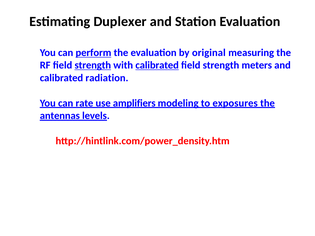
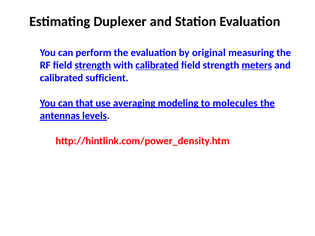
perform underline: present -> none (93, 53)
meters underline: none -> present (257, 65)
radiation: radiation -> sufficient (107, 78)
rate: rate -> that (84, 103)
amplifiers: amplifiers -> averaging (134, 103)
exposures: exposures -> molecules (235, 103)
